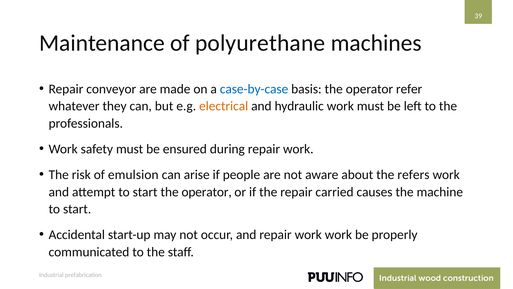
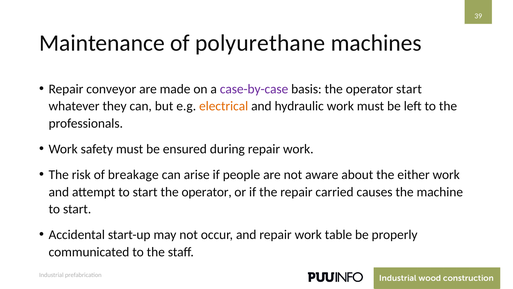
case-by-case colour: blue -> purple (254, 89)
operator refer: refer -> start (409, 89)
emulsion: emulsion -> breakage (133, 175)
refers: refers -> either (414, 175)
work work: work -> table (338, 235)
